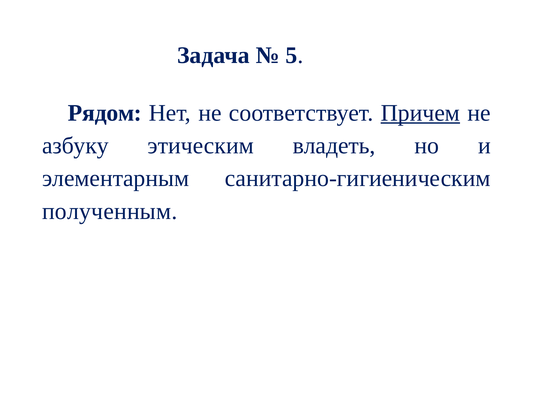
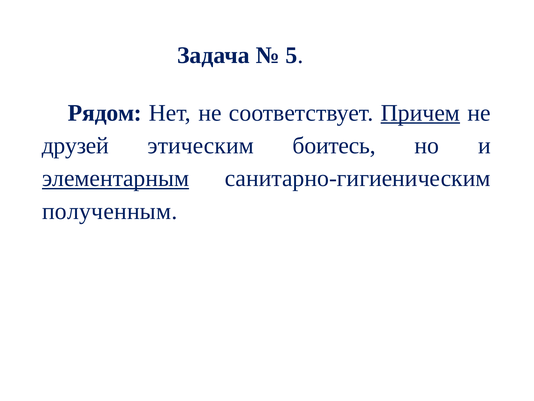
азбуку: азбуку -> друзей (75, 145)
владеть: владеть -> боитесь (334, 145)
элементарным underline: none -> present (116, 178)
